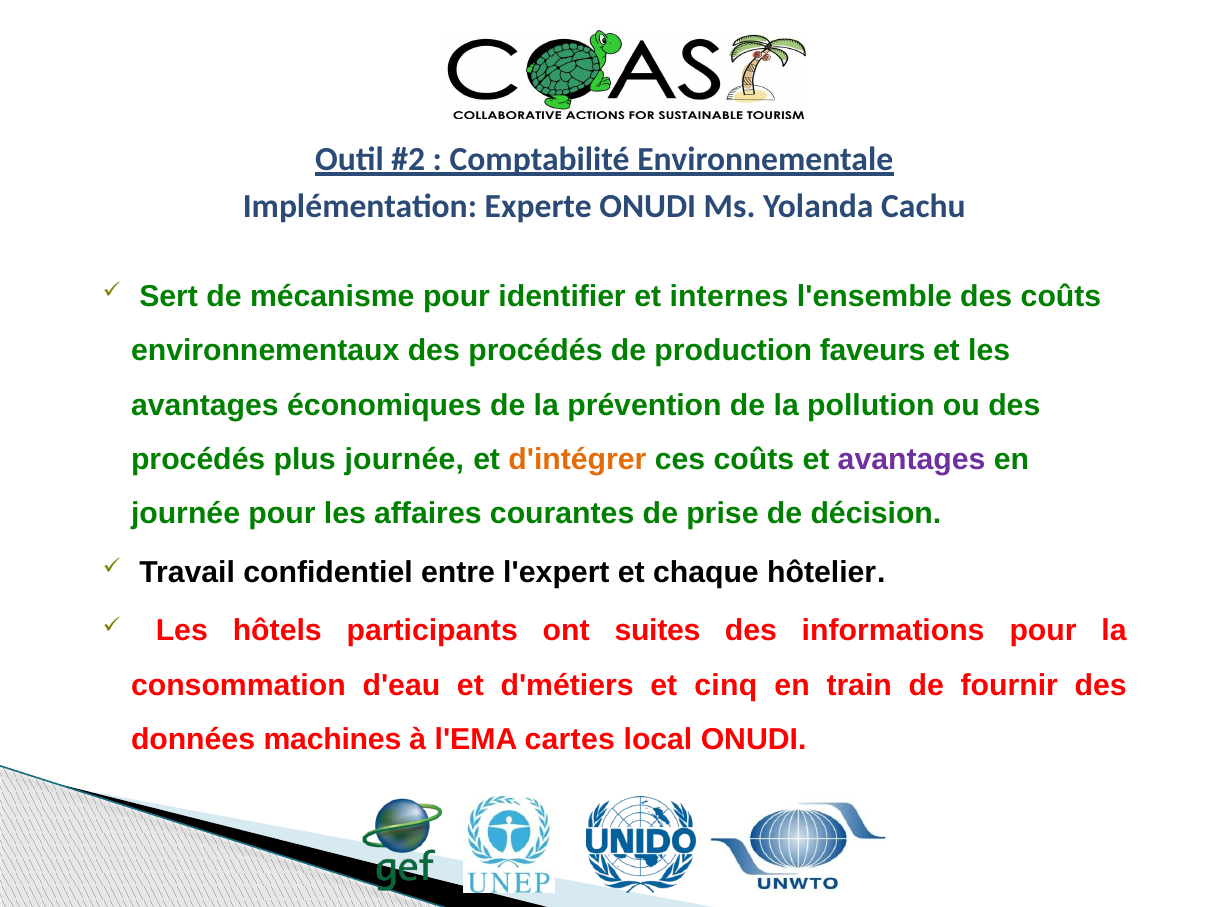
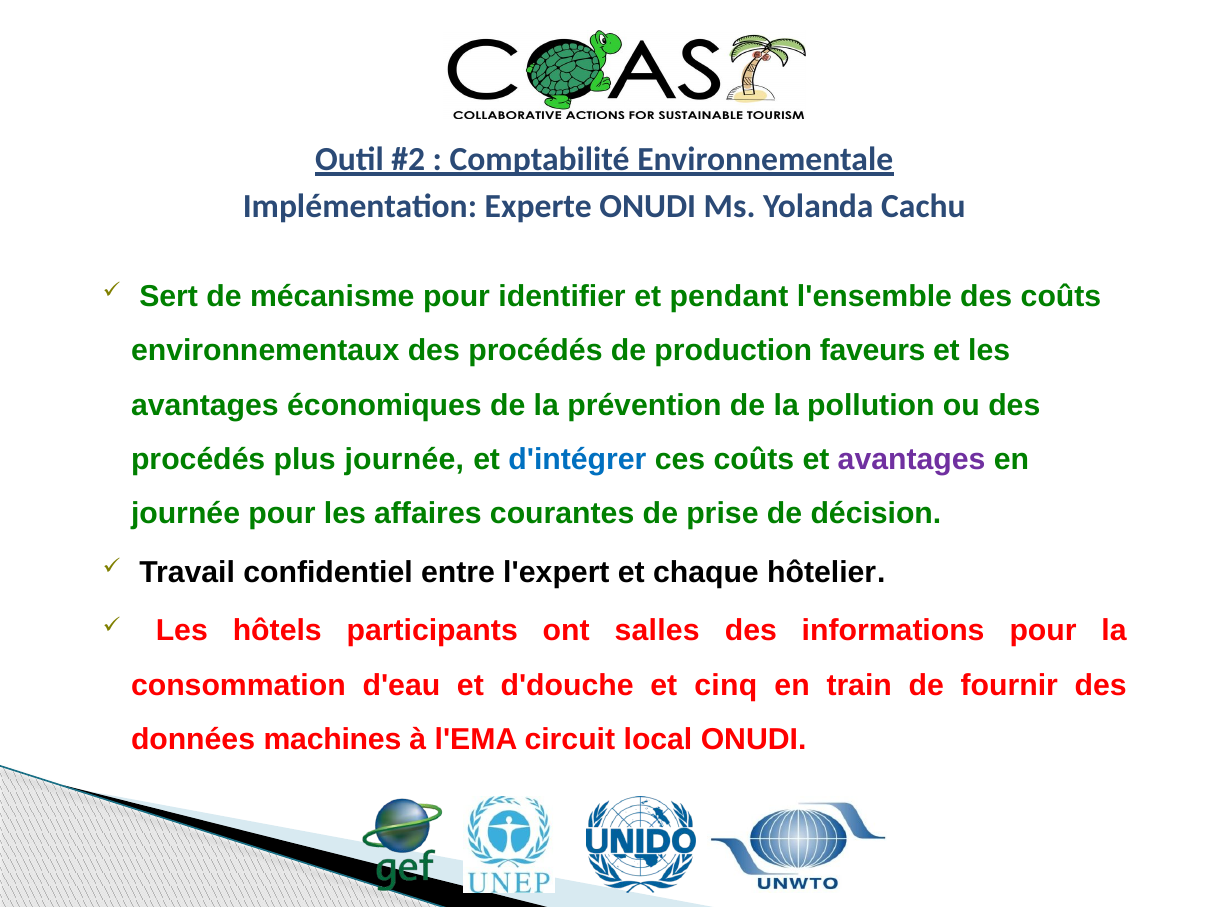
internes: internes -> pendant (729, 296)
d'intégrer colour: orange -> blue (577, 459)
suites: suites -> salles (657, 631)
d'métiers: d'métiers -> d'douche (567, 685)
cartes: cartes -> circuit (570, 740)
